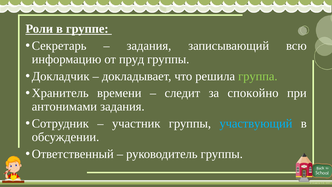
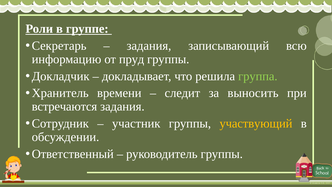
спокойно: спокойно -> выносить (253, 93)
антонимами: антонимами -> встречаются (64, 106)
участвующий colour: light blue -> yellow (256, 123)
